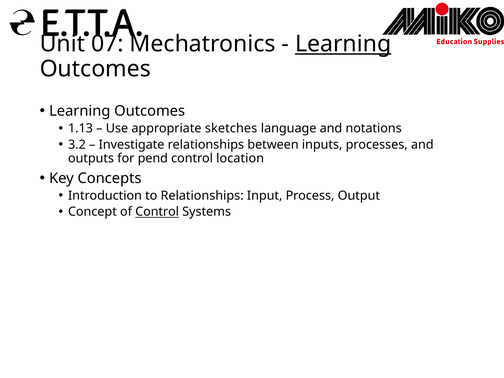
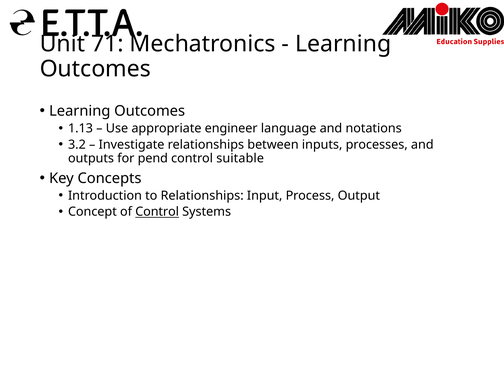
07: 07 -> 71 (107, 44)
Learning underline: present -> none (343, 44)
sketches: sketches -> engineer (231, 128)
location: location -> suitable (240, 158)
